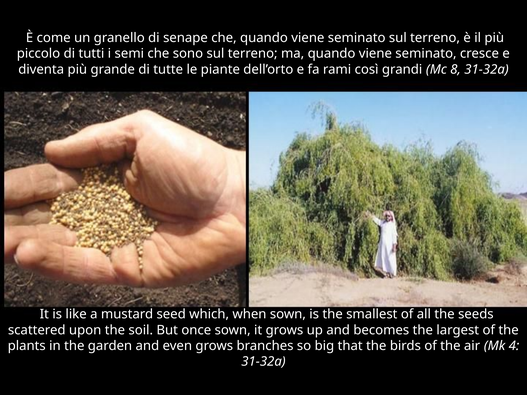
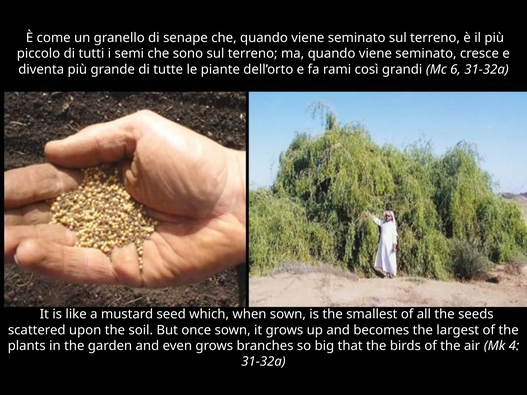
8: 8 -> 6 (456, 69)
